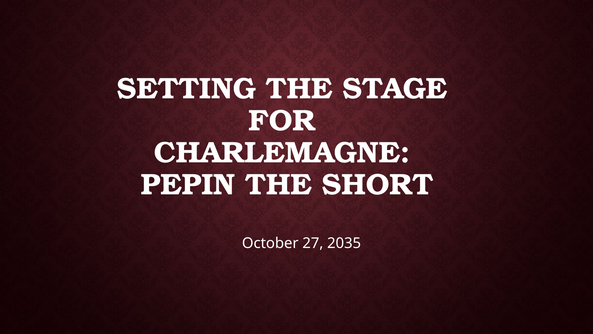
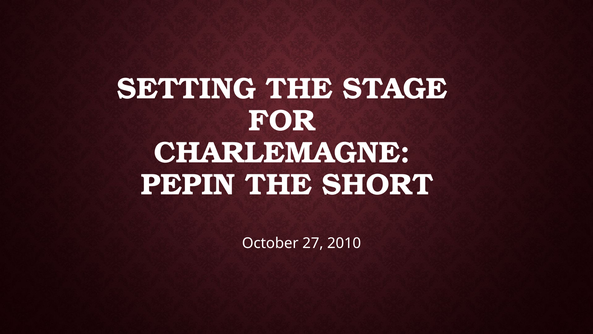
2035: 2035 -> 2010 (344, 243)
